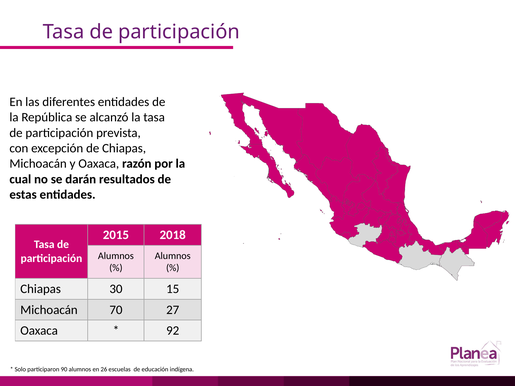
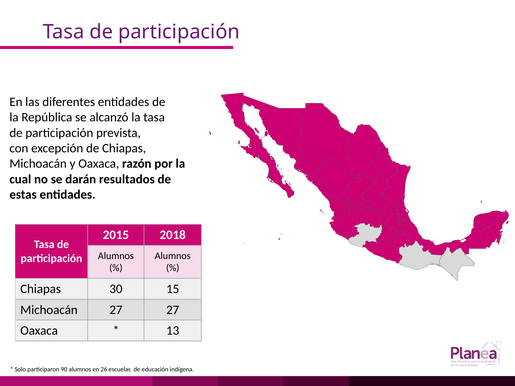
Michoacán 70: 70 -> 27 (116, 310)
92: 92 -> 13 (173, 331)
